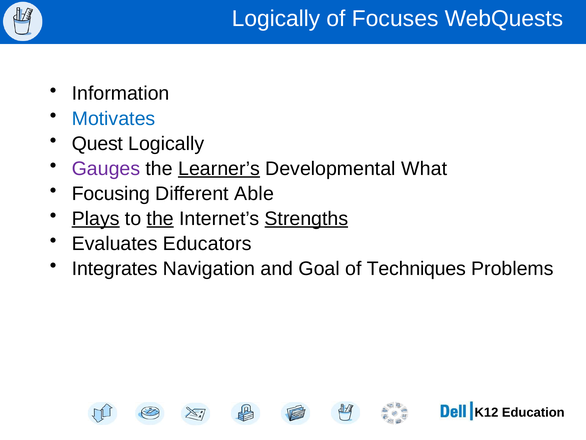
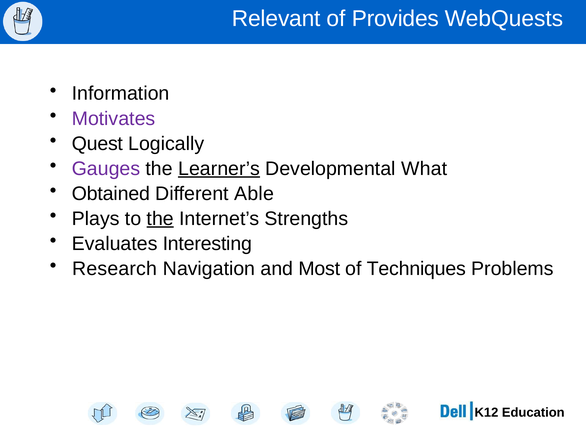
Logically: Logically -> Relevant (276, 19)
Focuses: Focuses -> Provides (395, 19)
Motivates colour: blue -> purple (114, 118)
Focusing: Focusing -> Obtained (111, 193)
Plays underline: present -> none (96, 218)
Strengths underline: present -> none (306, 218)
Educators: Educators -> Interesting (207, 243)
Integrates: Integrates -> Research (115, 268)
Goal: Goal -> Most (319, 268)
